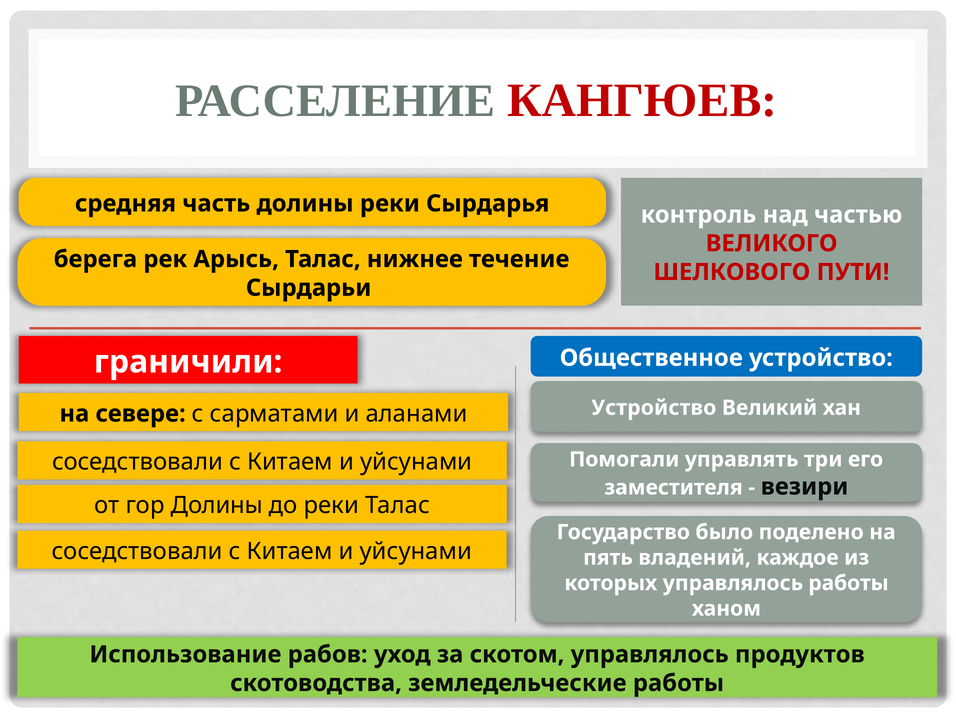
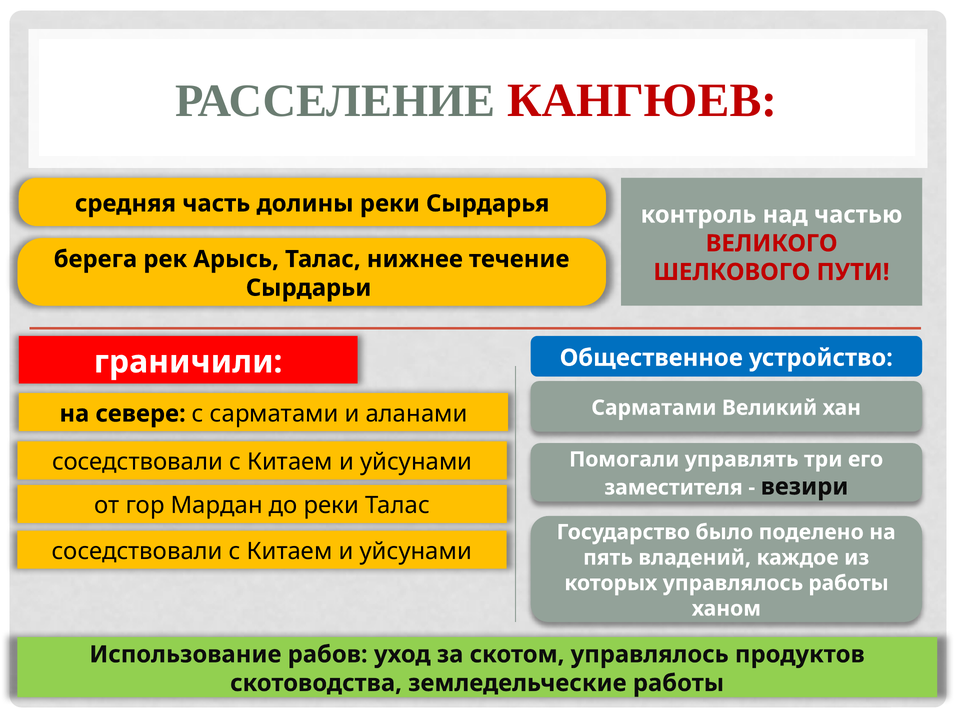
Устройство: Устройство -> Сарматами (654, 408)
гор Долины: Долины -> Мардан (217, 506)
